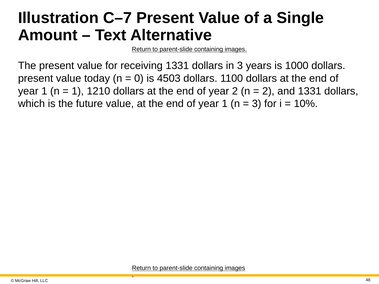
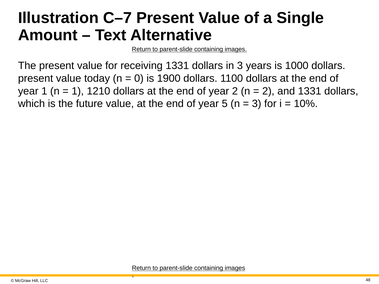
4503: 4503 -> 1900 (169, 78)
1: 1 -> 5 (225, 104)
